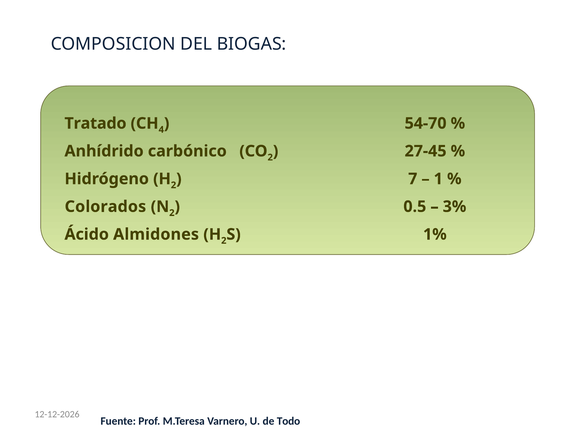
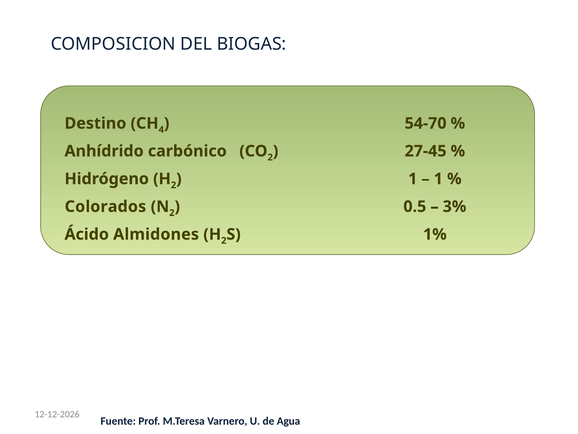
Tratado: Tratado -> Destino (95, 123)
7: 7 -> 1 (413, 179)
Todo: Todo -> Agua (289, 421)
